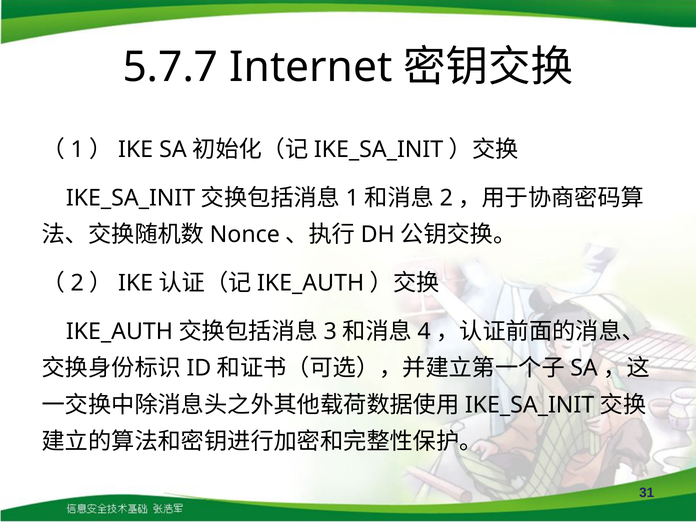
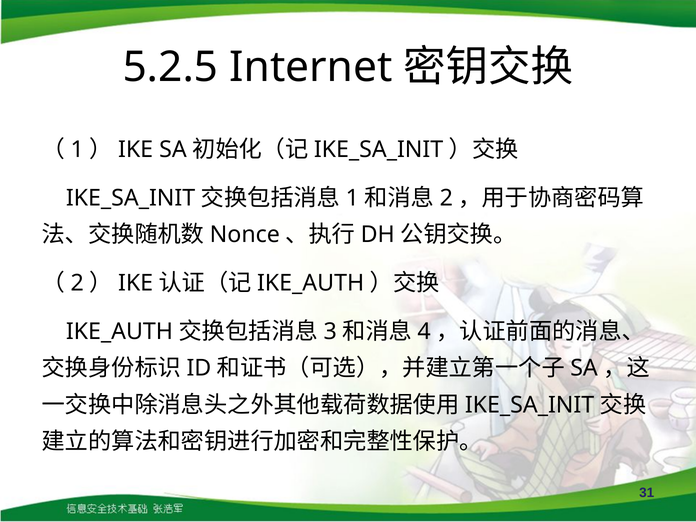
5.7.7: 5.7.7 -> 5.2.5 (170, 67)
